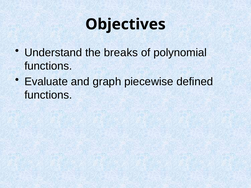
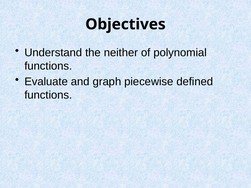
breaks: breaks -> neither (121, 53)
